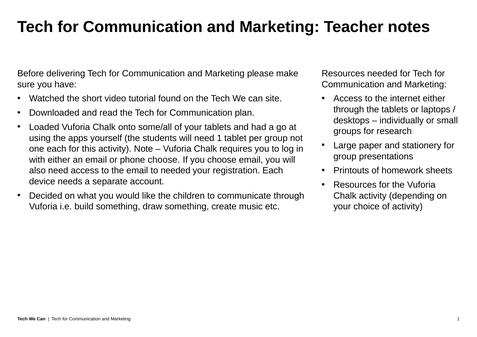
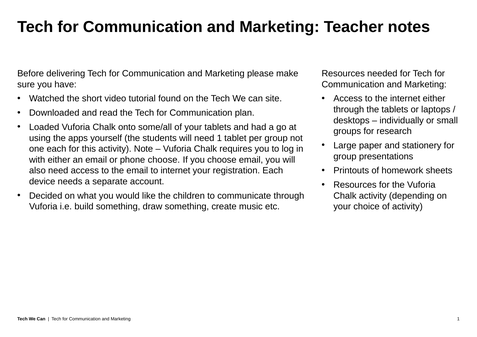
to needed: needed -> internet (175, 171)
